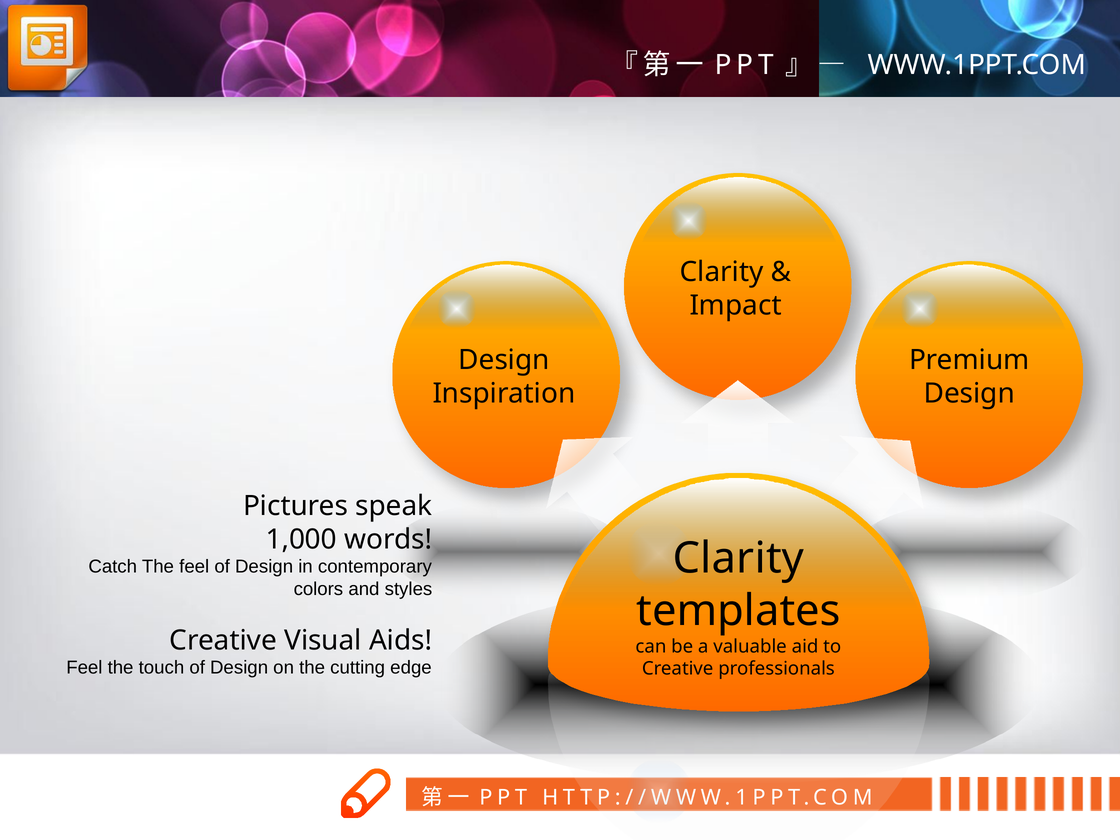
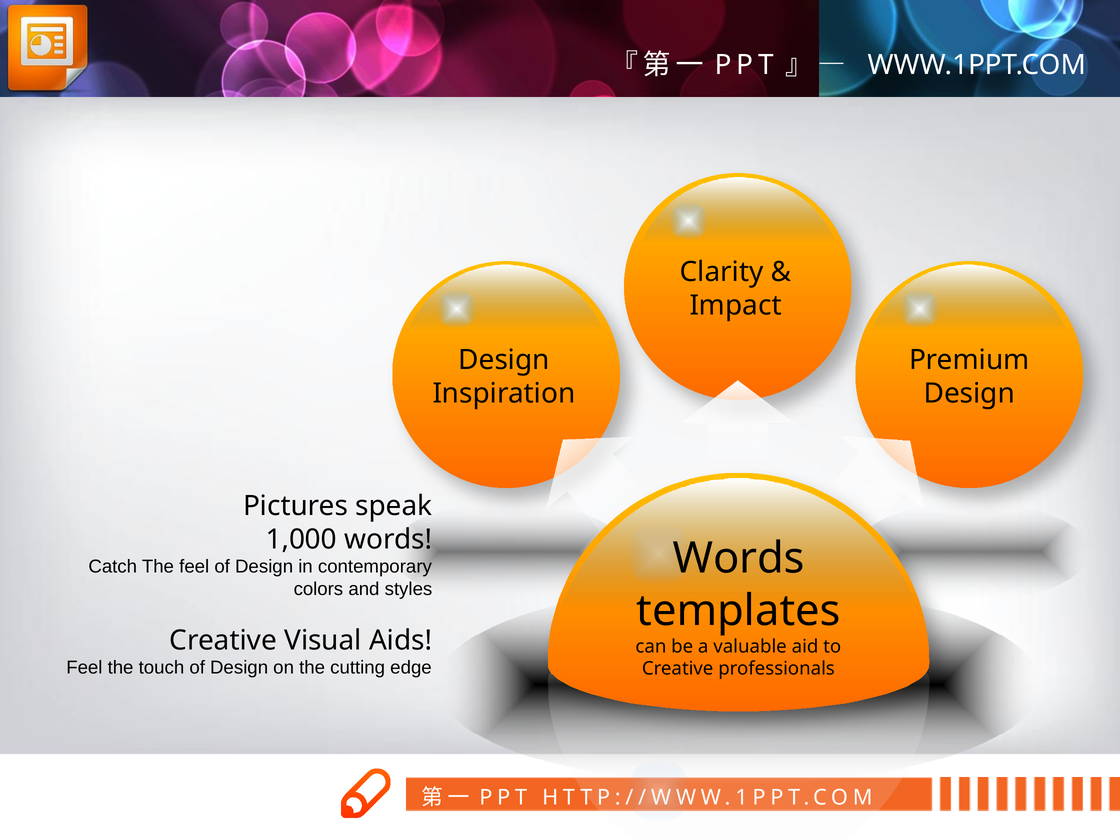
Clarity: Clarity -> Words (739, 558)
